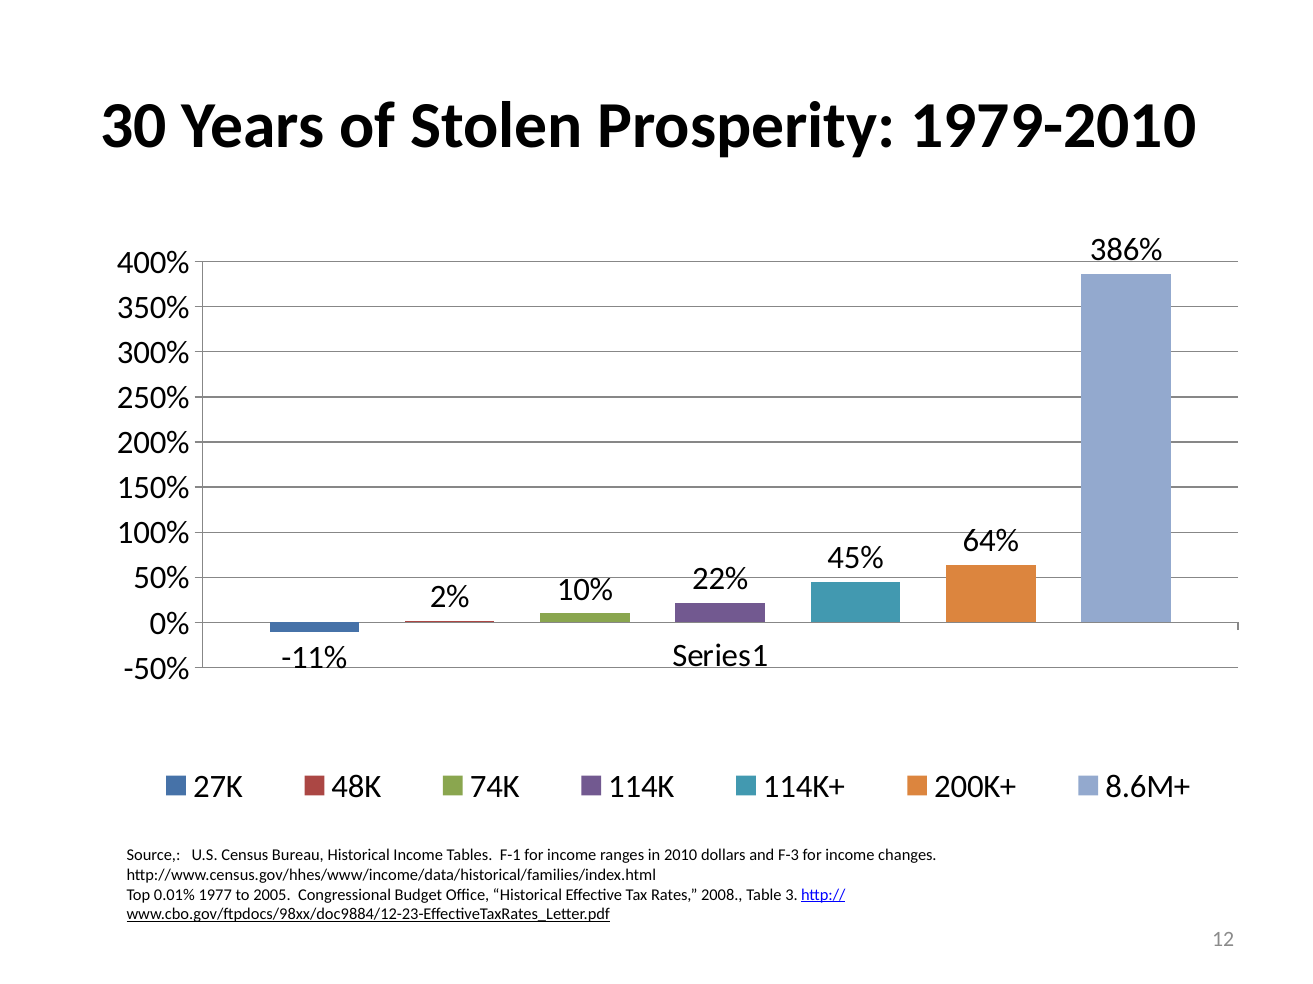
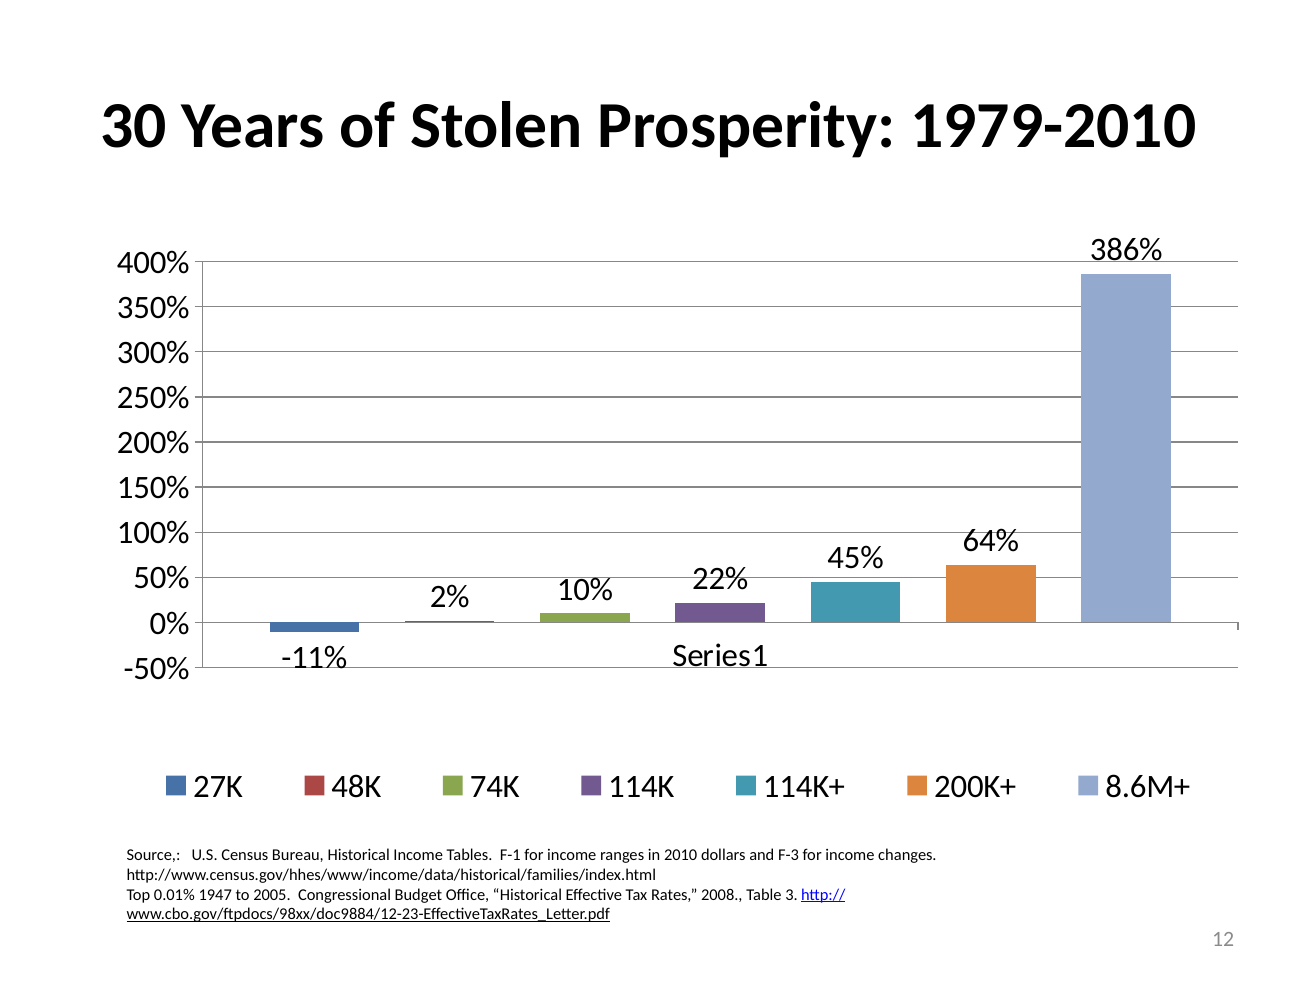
1977: 1977 -> 1947 (215, 895)
